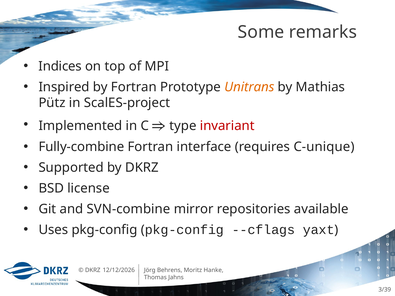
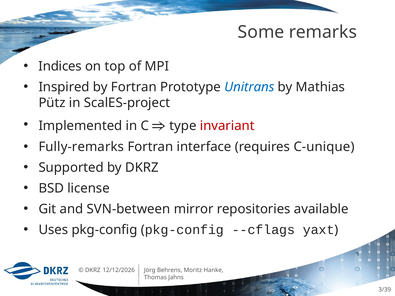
Unitrans colour: orange -> blue (249, 87)
Fully-combine: Fully-combine -> Fully-remarks (81, 147)
SVN-combine: SVN-combine -> SVN-between (129, 209)
